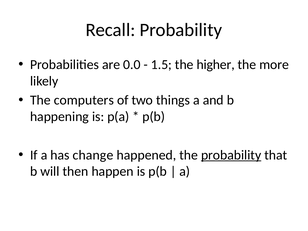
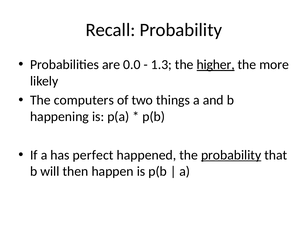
1.5: 1.5 -> 1.3 (161, 65)
higher underline: none -> present (216, 65)
change: change -> perfect (93, 155)
